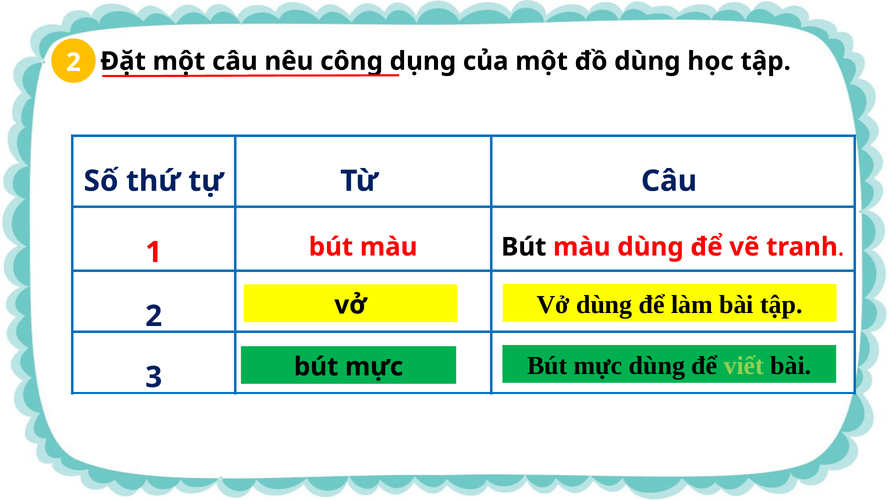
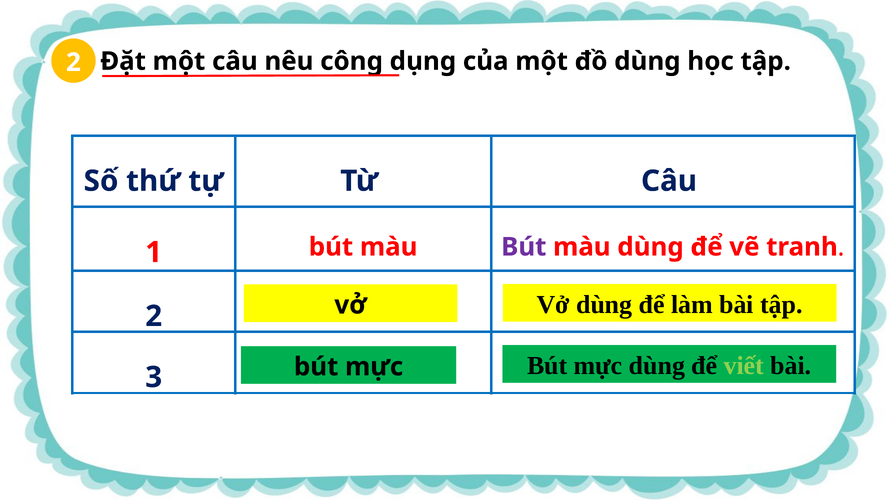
Bút colour: black -> purple (524, 247)
